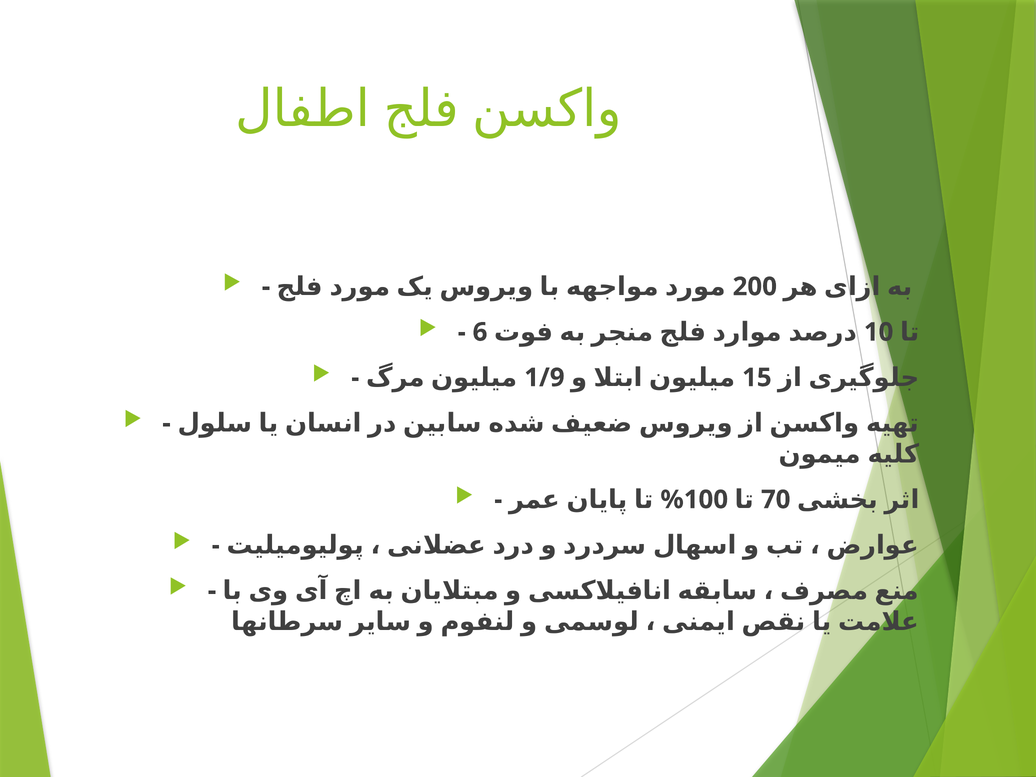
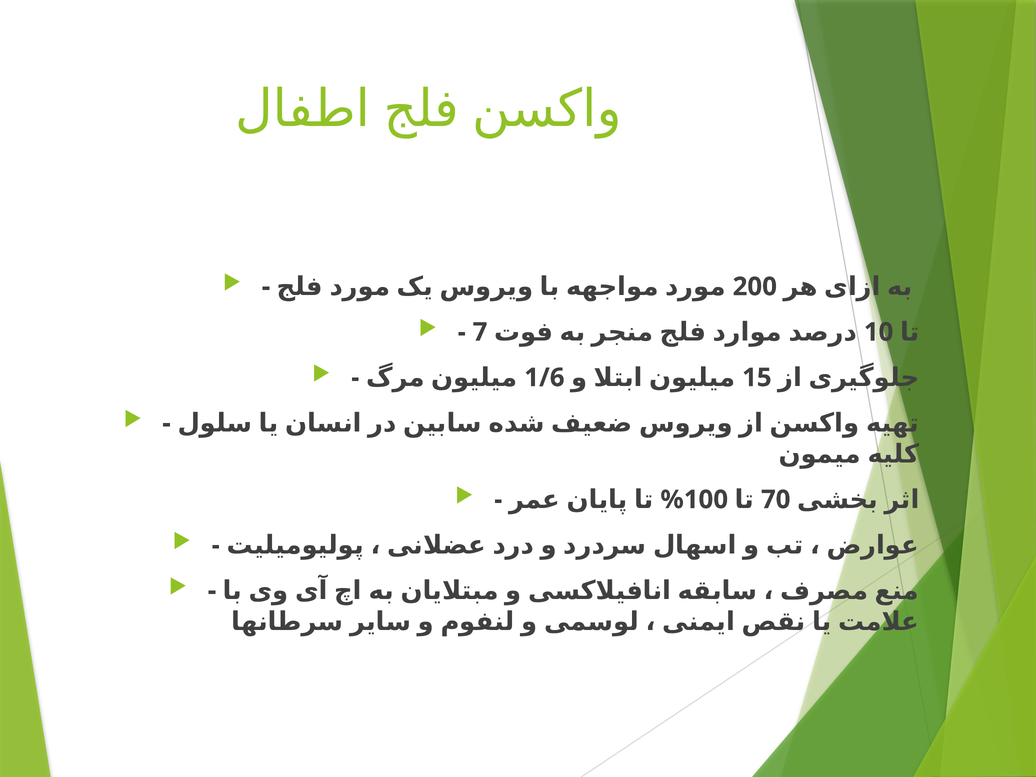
6: 6 -> 7 (480, 332)
1/9: 1/9 -> 1/6 (544, 378)
